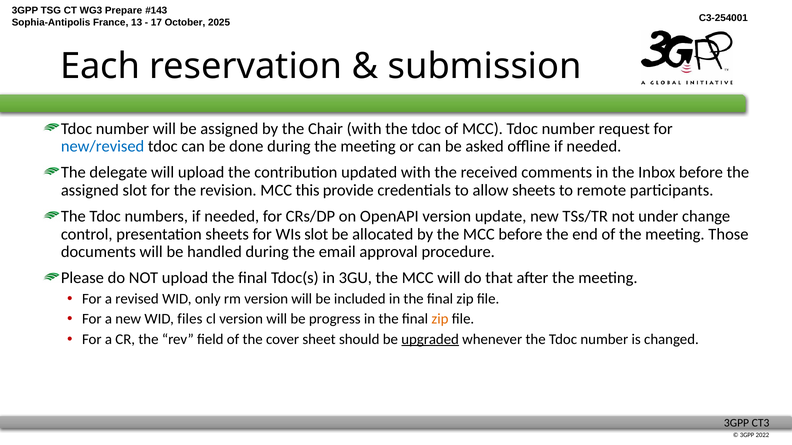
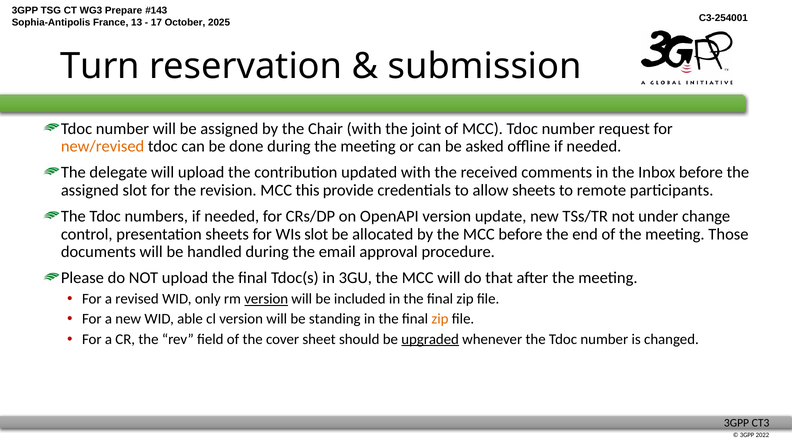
Each: Each -> Turn (100, 67)
with the tdoc: tdoc -> joint (426, 129)
new/revised colour: blue -> orange (103, 147)
version underline: none -> present (266, 299)
files: files -> able (190, 319)
progress: progress -> standing (335, 319)
